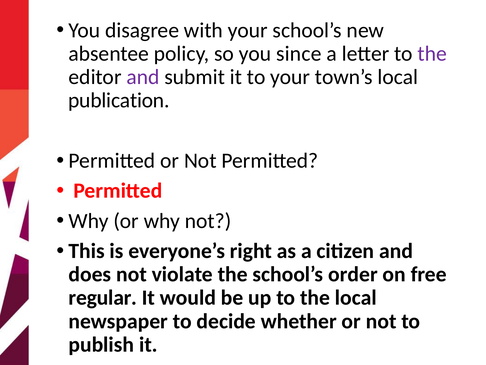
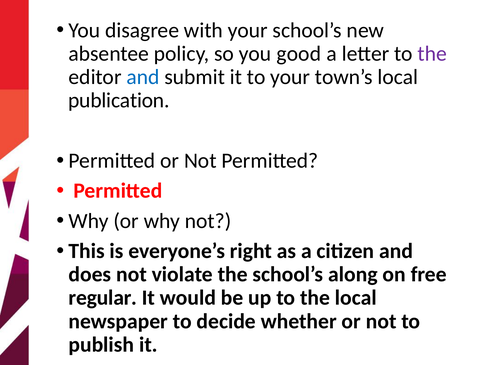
since: since -> good (299, 54)
and colour: purple -> blue (143, 77)
order: order -> along (353, 274)
